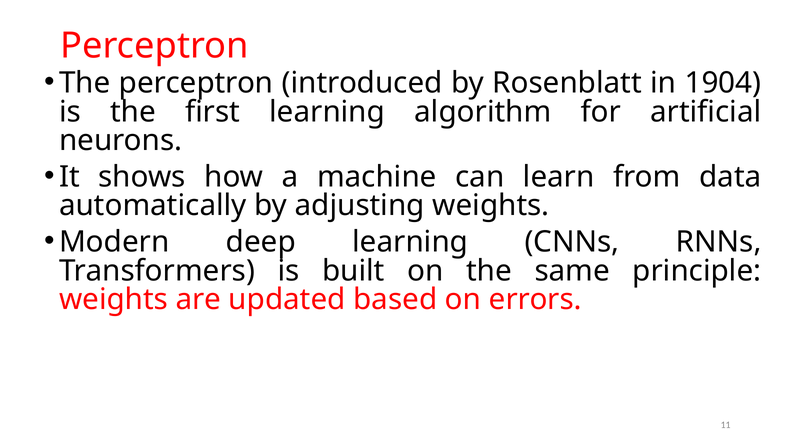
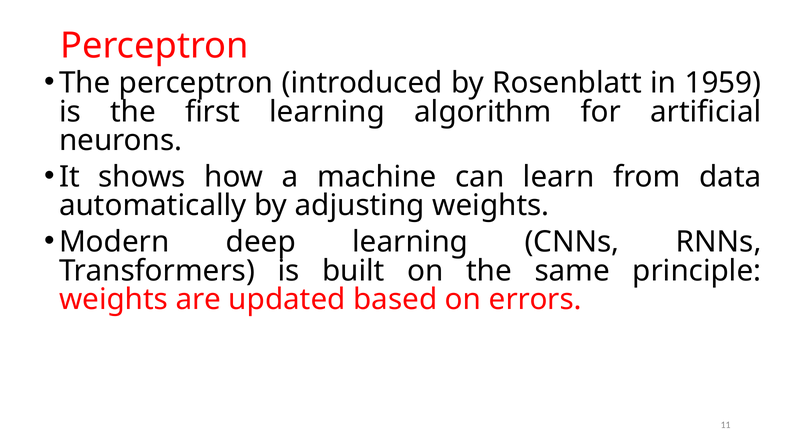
1904: 1904 -> 1959 (723, 83)
